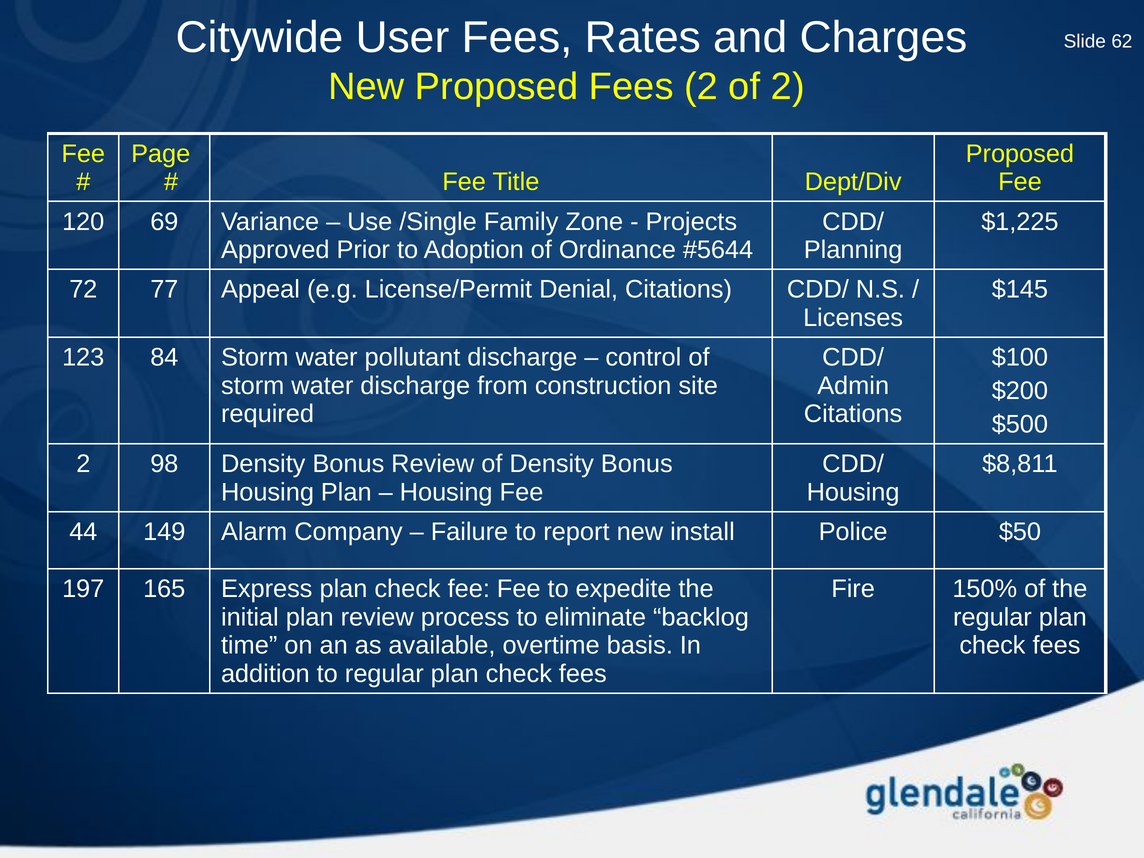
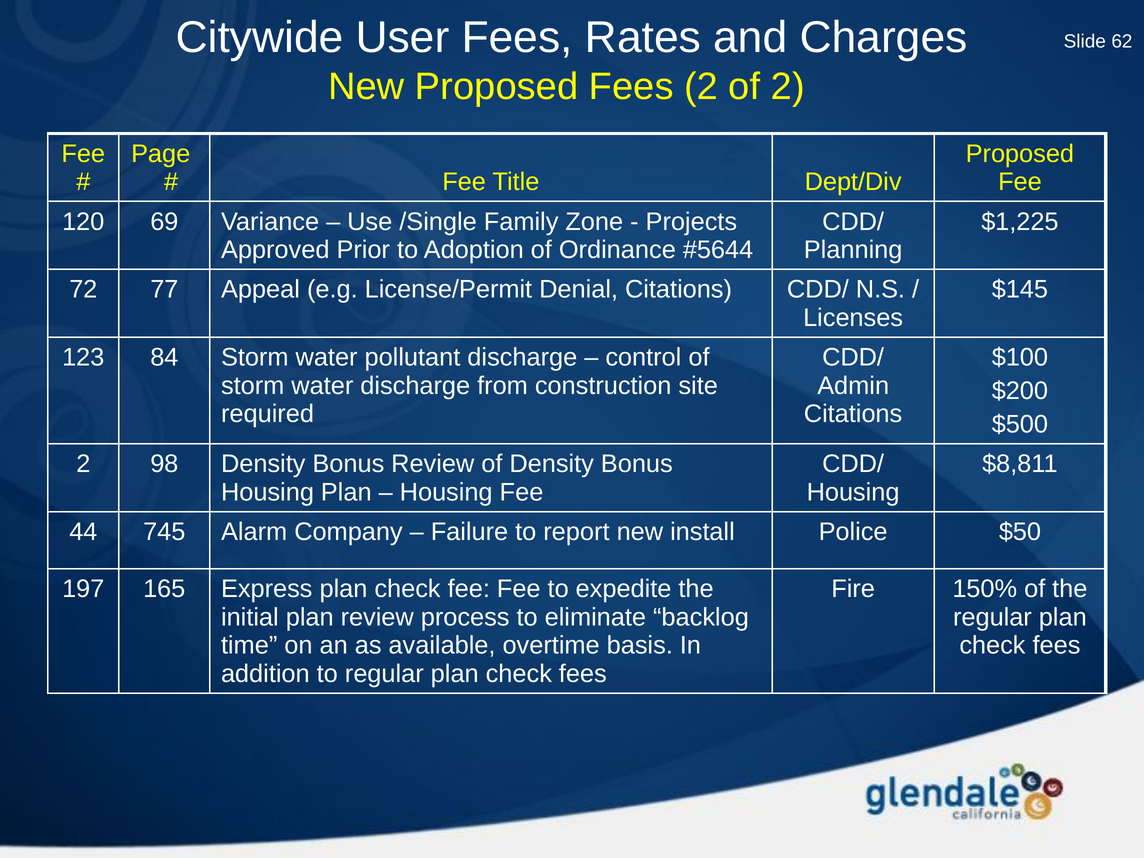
149: 149 -> 745 (164, 532)
